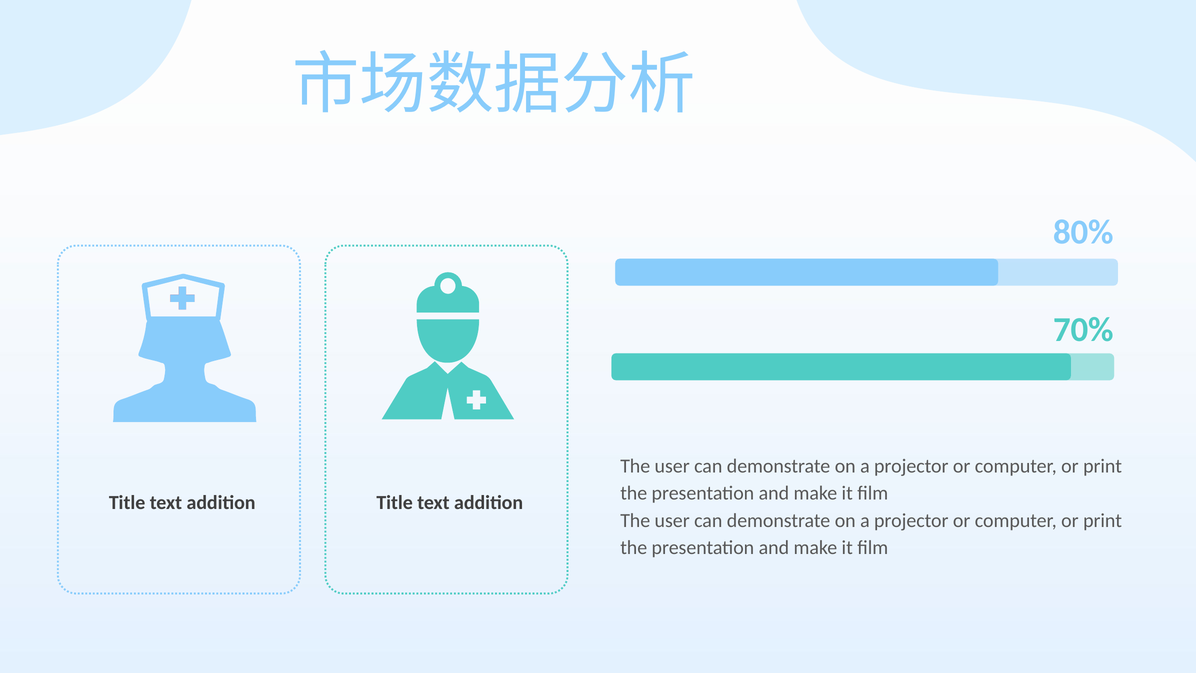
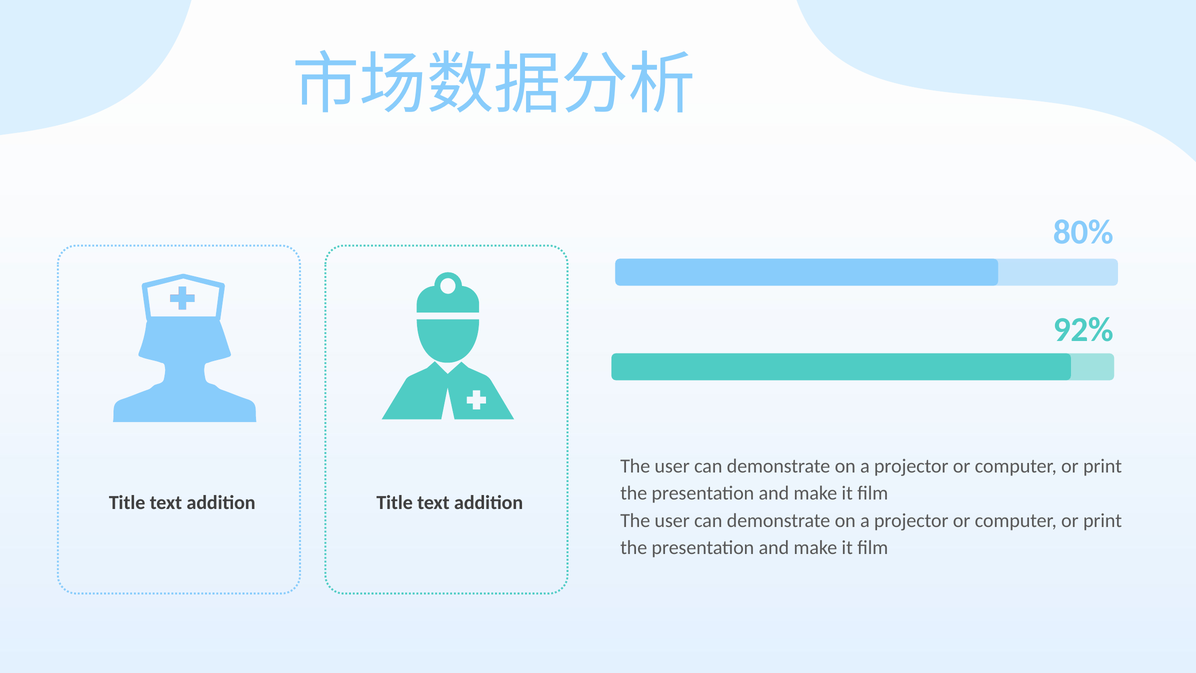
70%: 70% -> 92% (1084, 330)
